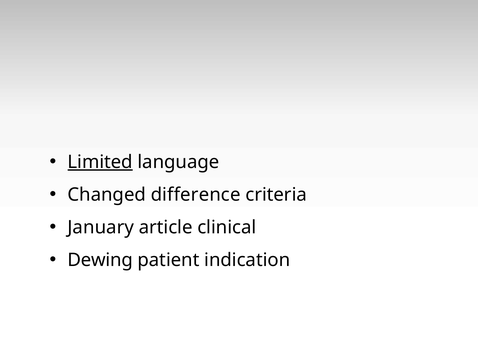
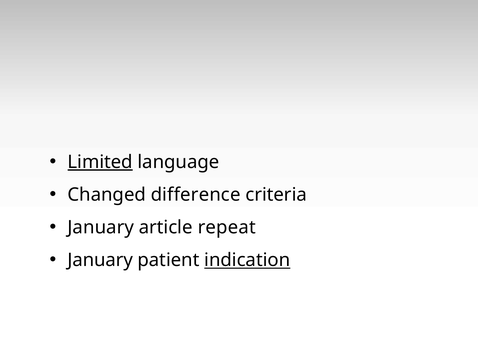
clinical: clinical -> repeat (227, 228)
Dewing: Dewing -> January (100, 260)
indication underline: none -> present (247, 260)
